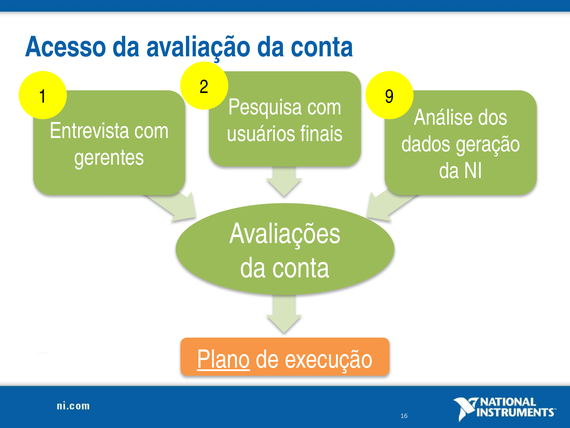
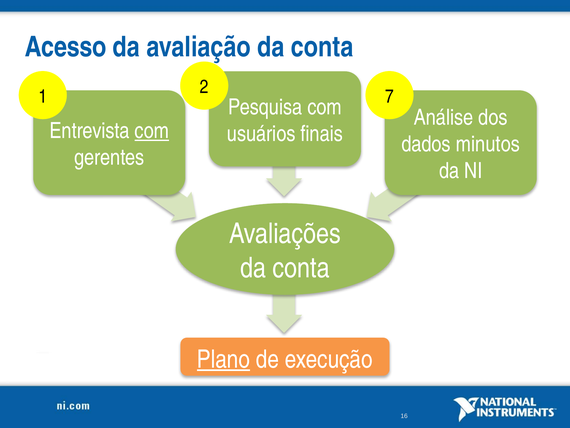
9: 9 -> 7 (389, 96)
com underline: none -> present (152, 131)
geração: geração -> minutos (488, 144)
